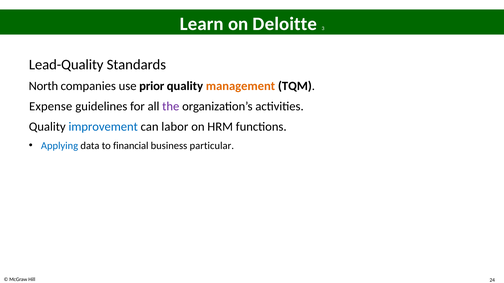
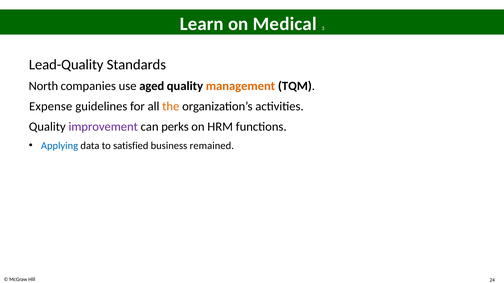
Deloitte: Deloitte -> Medical (285, 24)
prior: prior -> aged (152, 86)
the colour: purple -> orange (171, 107)
improvement colour: blue -> purple (103, 127)
labor: labor -> perks (175, 127)
financial: financial -> satisfied (131, 146)
particular: particular -> remained (212, 146)
